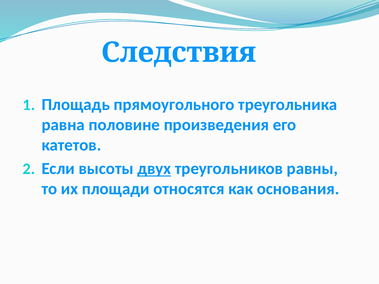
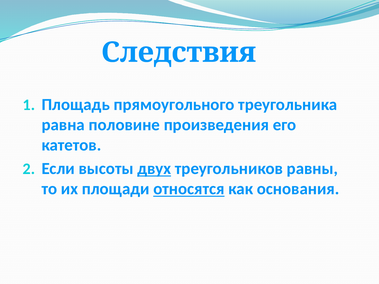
относятся underline: none -> present (189, 189)
